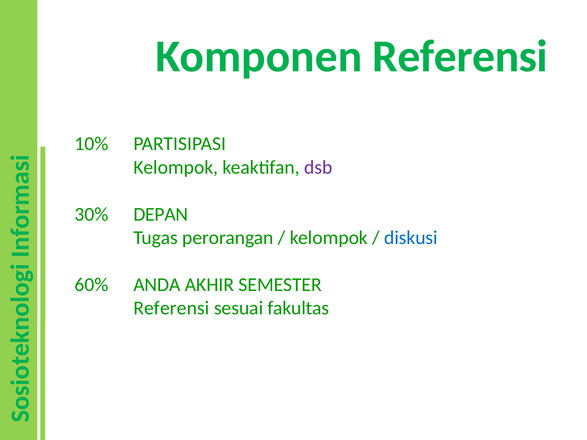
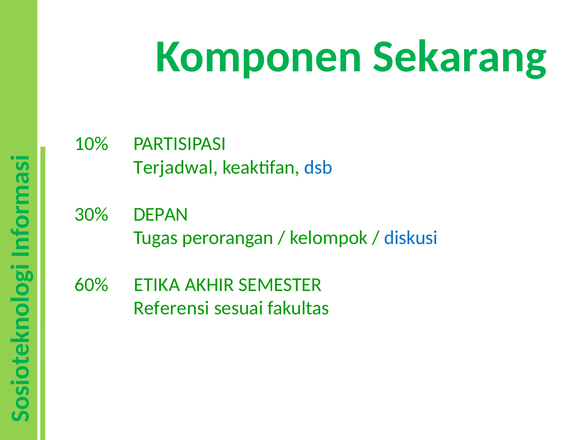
Komponen Referensi: Referensi -> Sekarang (460, 56)
Kelompok: Kelompok -> Terjadwal (176, 167)
dsb colour: purple -> blue (318, 167)
ANDA: ANDA -> ETIKA (157, 285)
